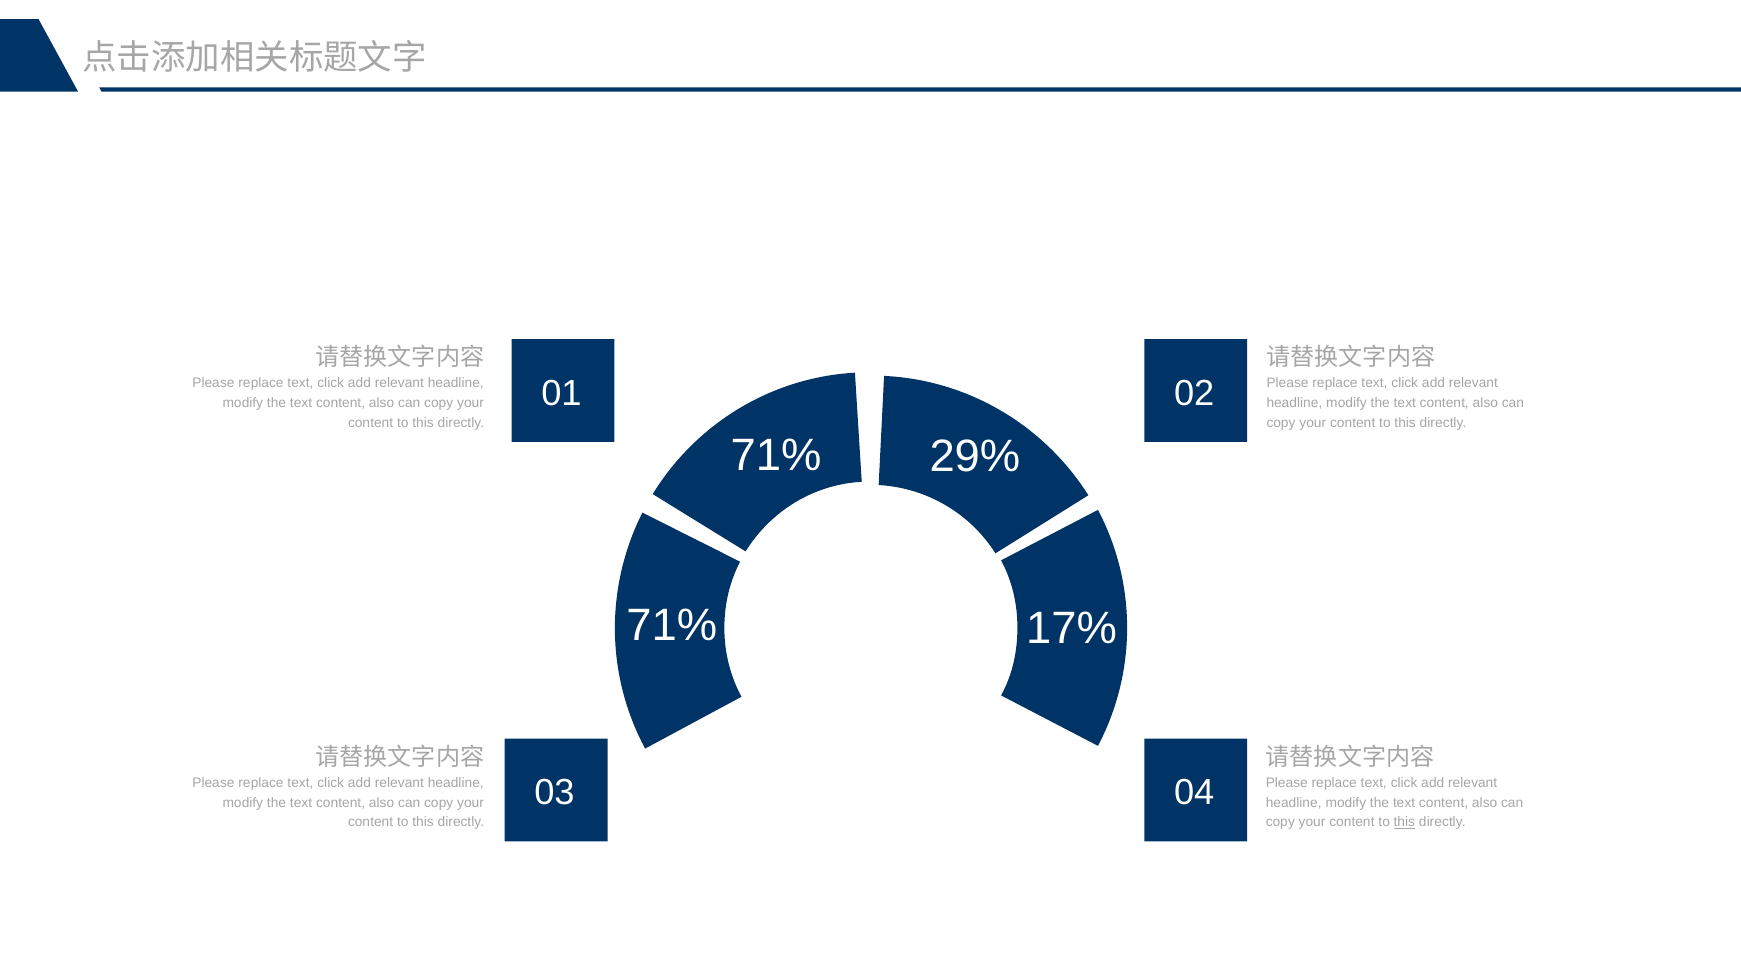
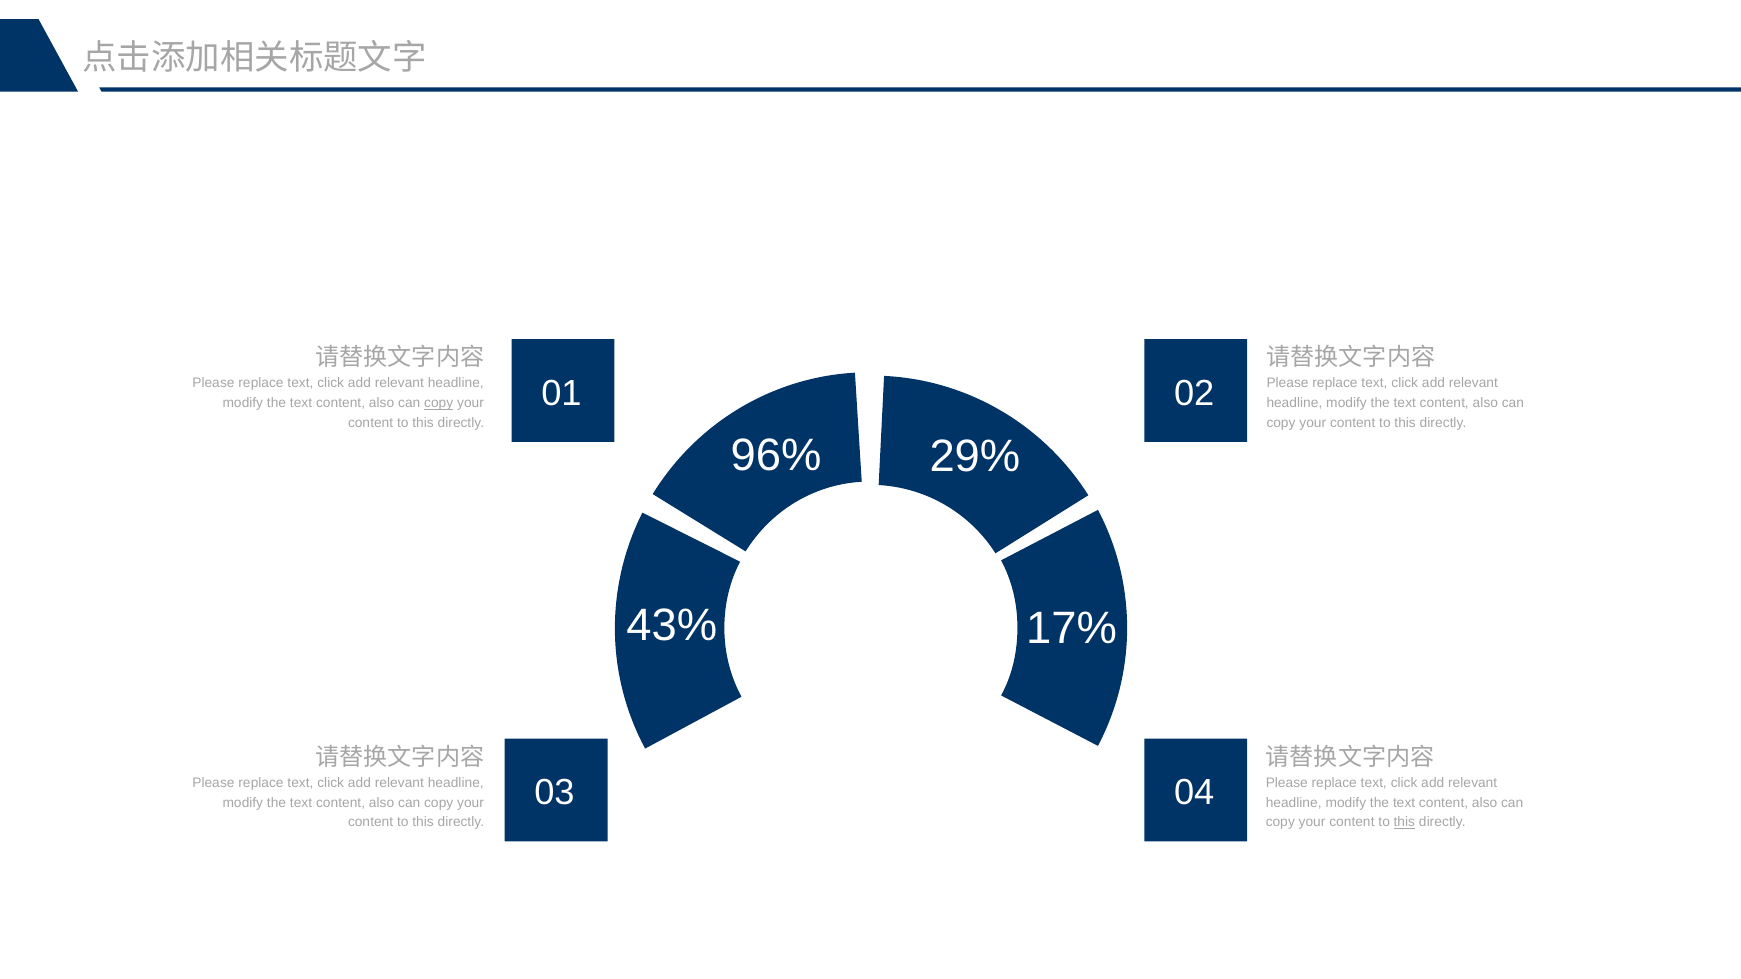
copy underline: none -> present (439, 403)
71%: 71% -> 96% (776, 456)
71%: 71% -> 43% (672, 626)
